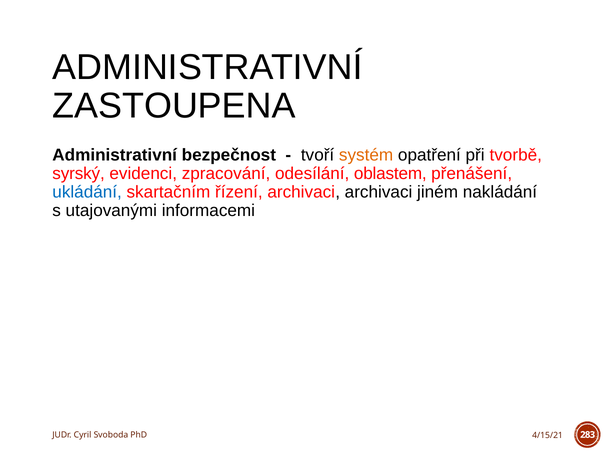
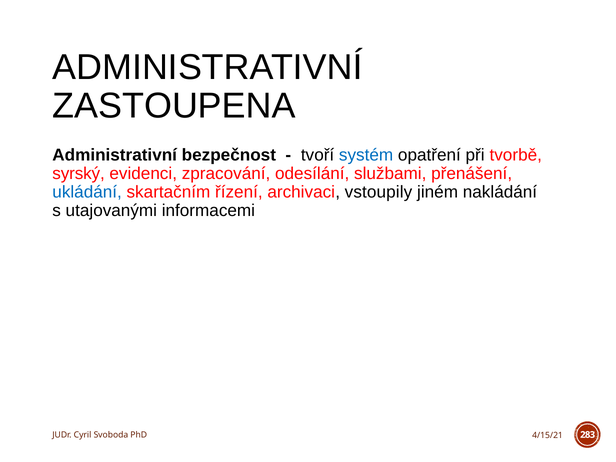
systém colour: orange -> blue (366, 155)
oblastem: oblastem -> službami (390, 174)
archivaci archivaci: archivaci -> vstoupily (379, 192)
